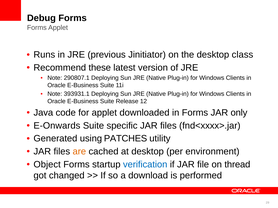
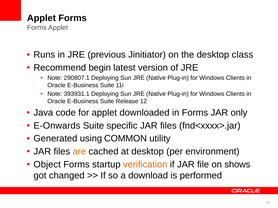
Debug: Debug -> Applet (41, 18)
these: these -> begin (100, 68)
PATCHES: PATCHES -> COMMON (125, 139)
verification colour: blue -> orange (145, 165)
thread: thread -> shows (237, 165)
